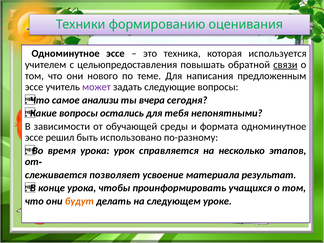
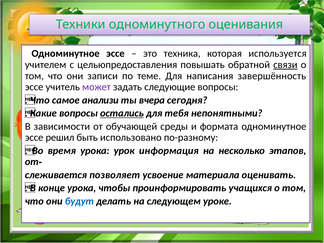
формированию: формированию -> одноминутного (157, 24)
нового: нового -> записи (103, 76)
предложенным: предложенным -> завершённость (272, 76)
остались underline: none -> present (122, 113)
справляется: справляется -> информация (169, 151)
результат: результат -> оценивать (269, 175)
будут colour: orange -> blue (79, 201)
